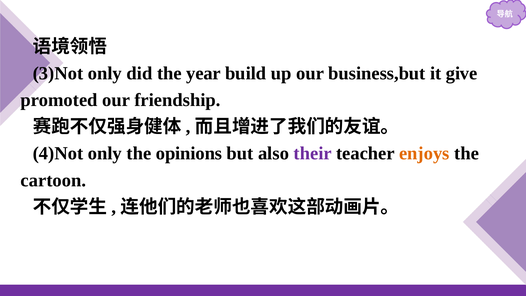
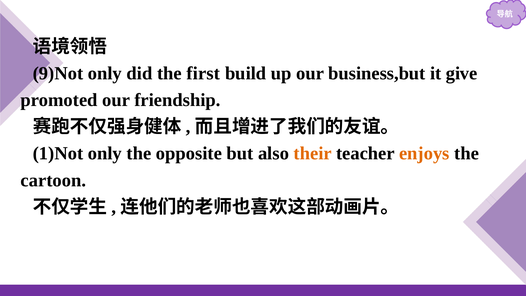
3)Not: 3)Not -> 9)Not (58, 73)
year: year -> first (203, 73)
4)Not: 4)Not -> 1)Not (58, 153)
opinions: opinions -> opposite (189, 153)
their colour: purple -> orange (313, 153)
